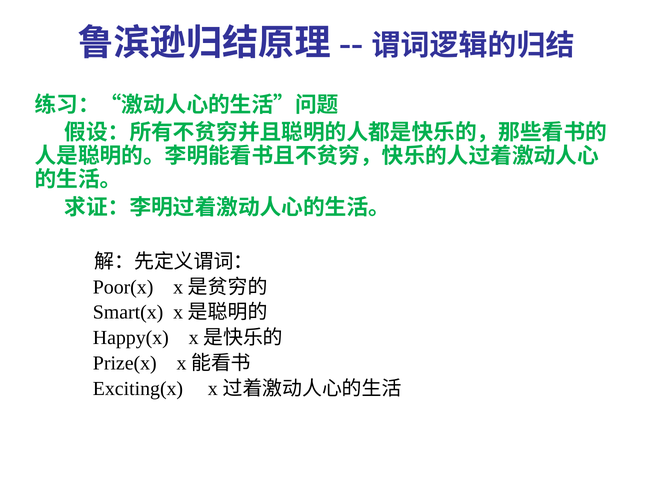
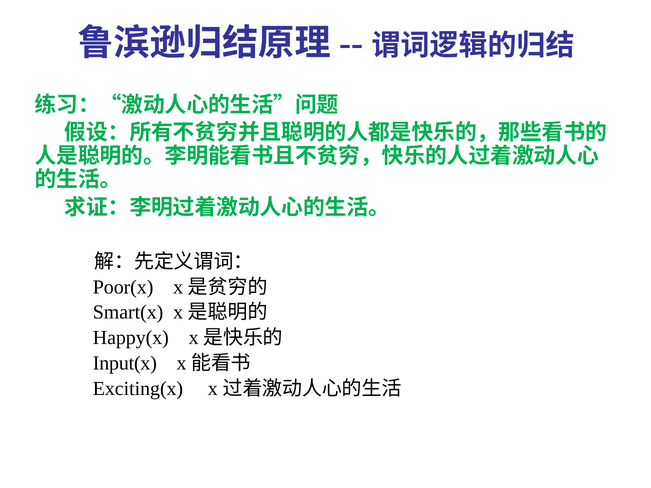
Prize(x: Prize(x -> Input(x (125, 363)
